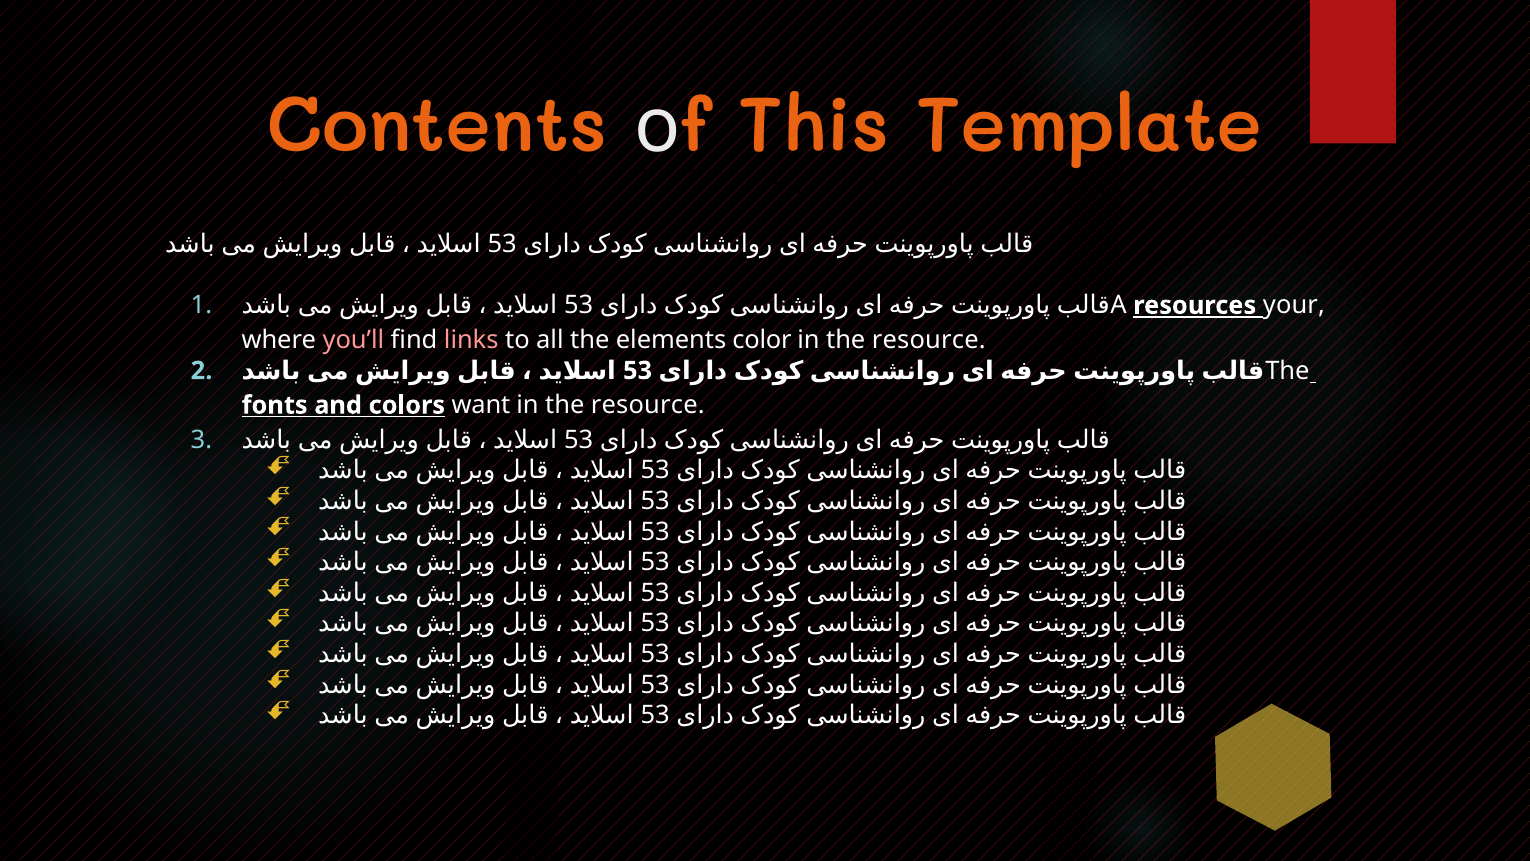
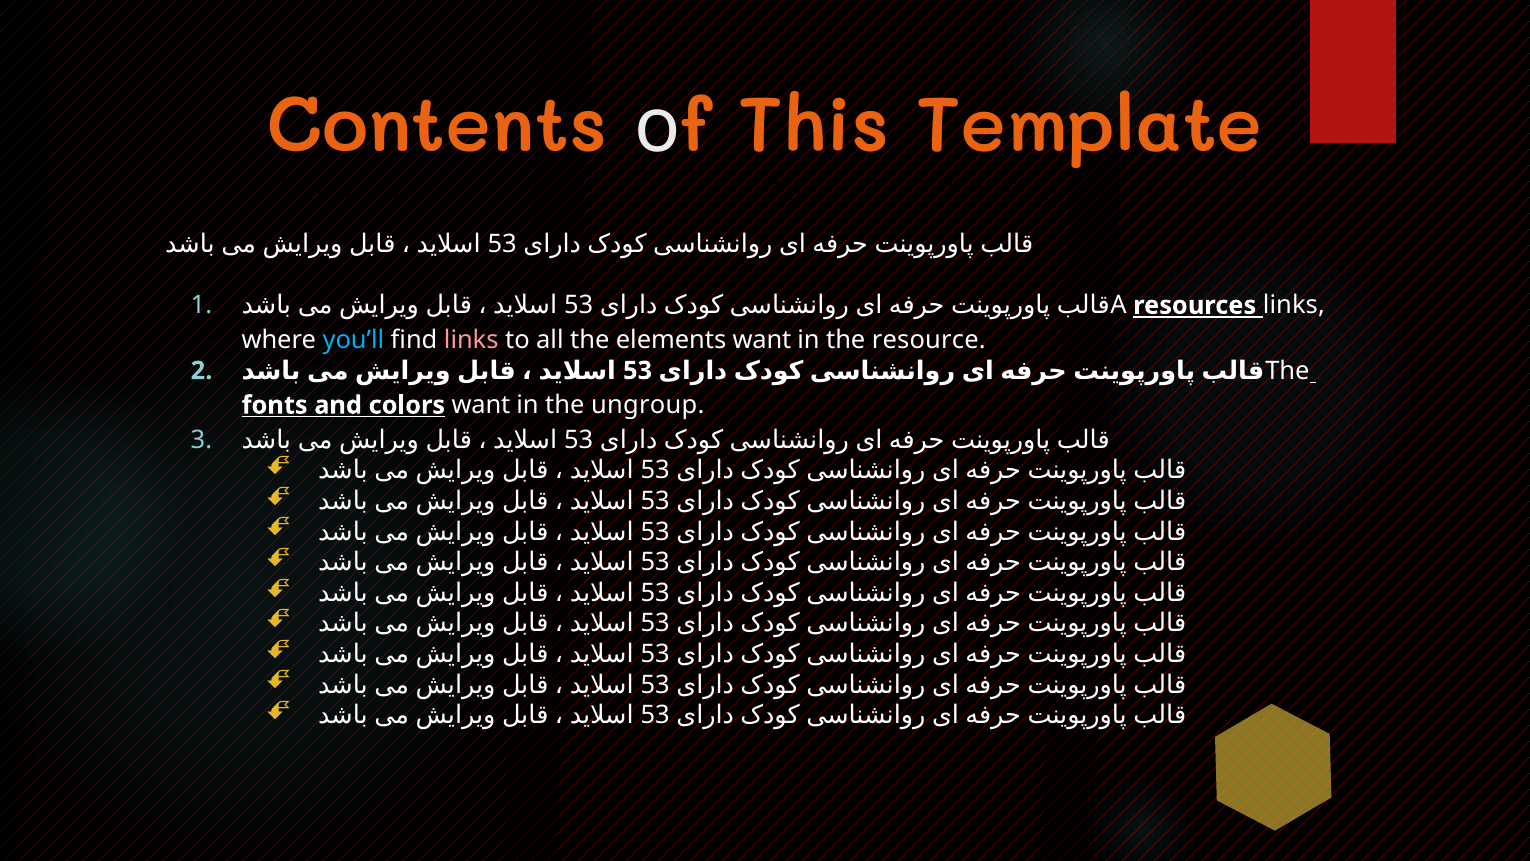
resources your: your -> links (1294, 305)
you’ll colour: pink -> light blue (353, 340)
elements color: color -> want (762, 340)
resource: resource -> ungroup (648, 405)
